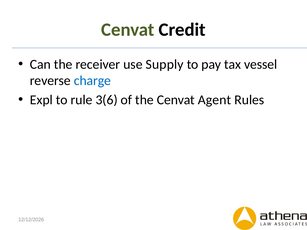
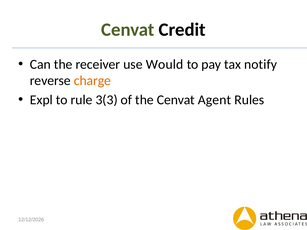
Supply: Supply -> Would (165, 64)
vessel: vessel -> notify (261, 64)
charge colour: blue -> orange (92, 81)
3(6: 3(6 -> 3(3 (107, 100)
